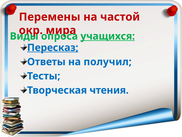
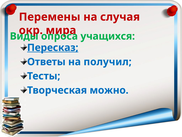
частой: частой -> случая (120, 17)
учащихся underline: present -> none (108, 36)
чтения: чтения -> можно (109, 90)
